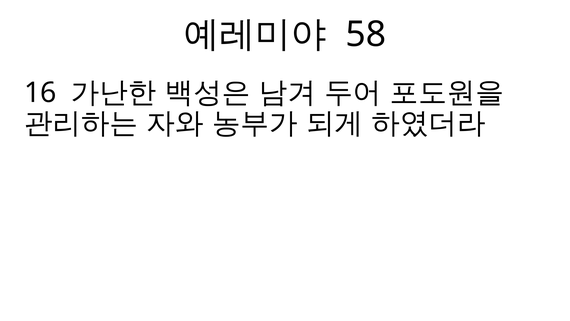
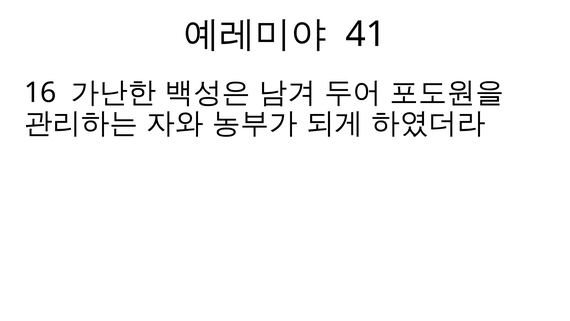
58: 58 -> 41 (366, 34)
